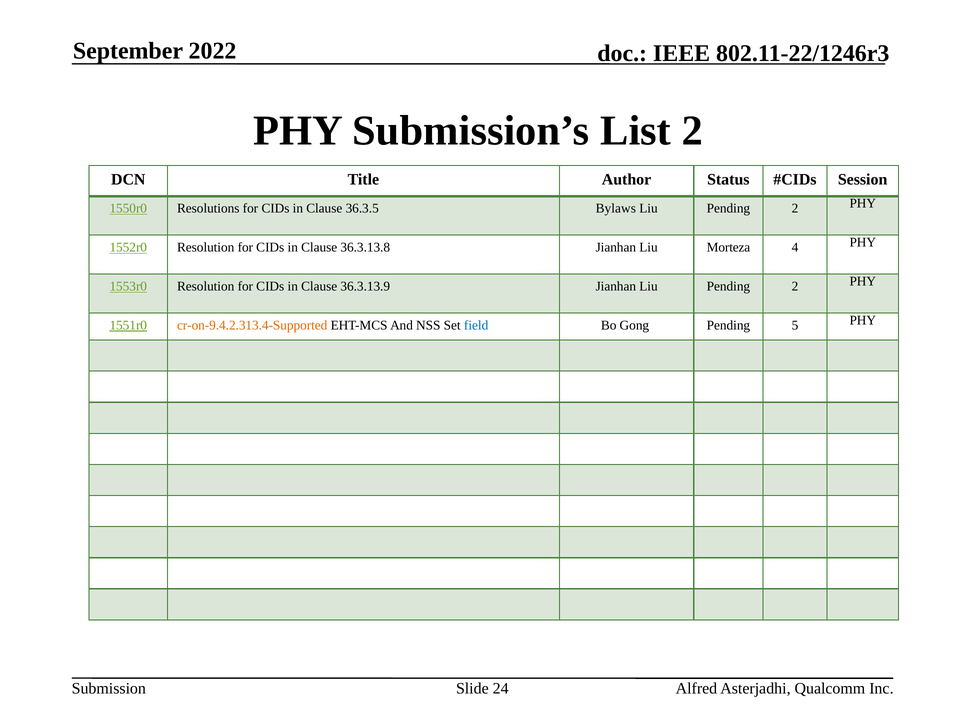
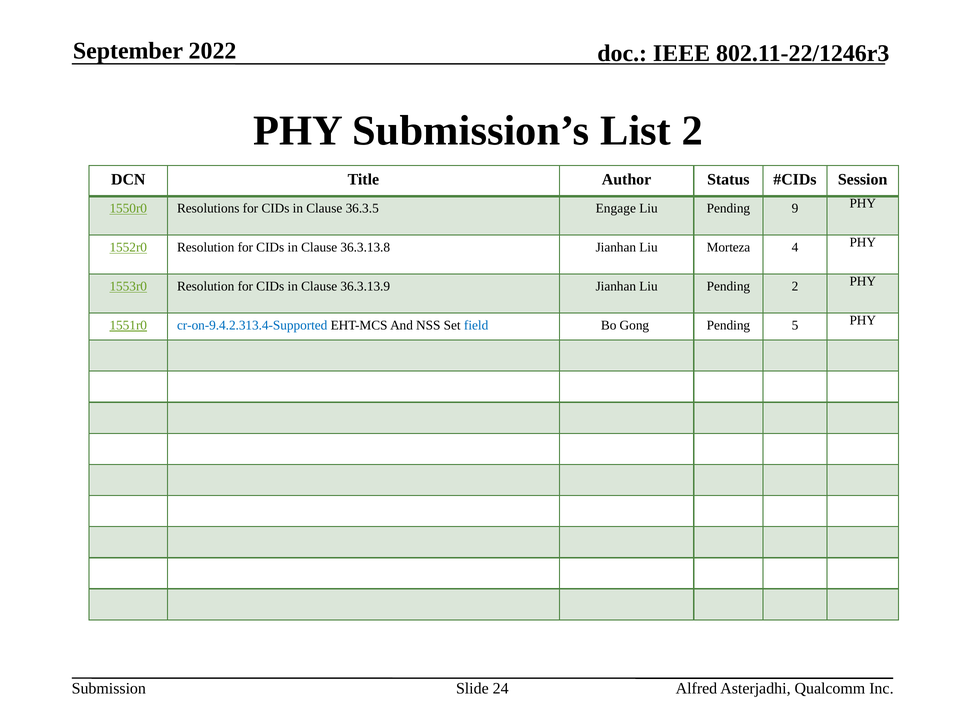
Bylaws: Bylaws -> Engage (616, 208)
2: 2 -> 9 (795, 208)
cr-on-9.4.2.313.4-Supported colour: orange -> blue (252, 325)
